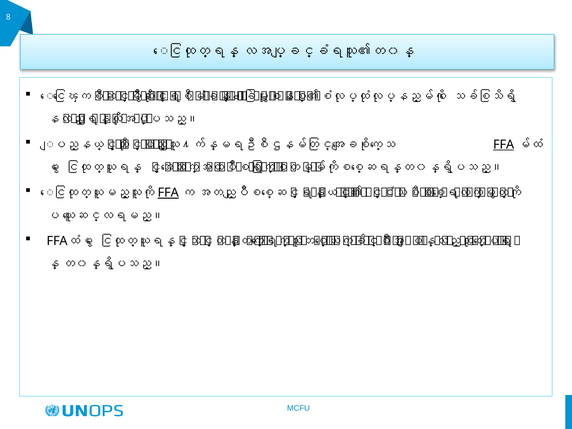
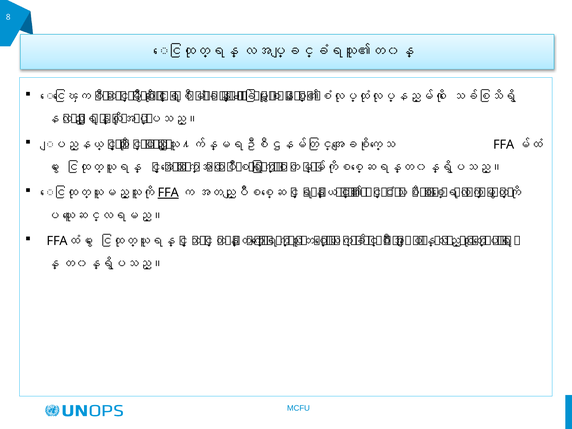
FFA underline: present -> none (504, 144)
